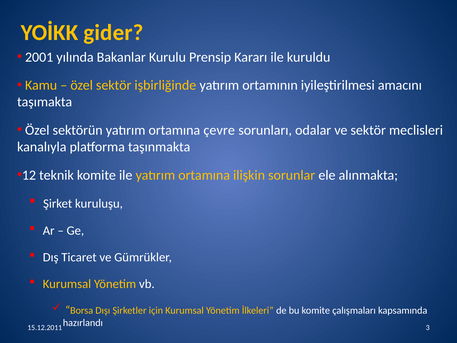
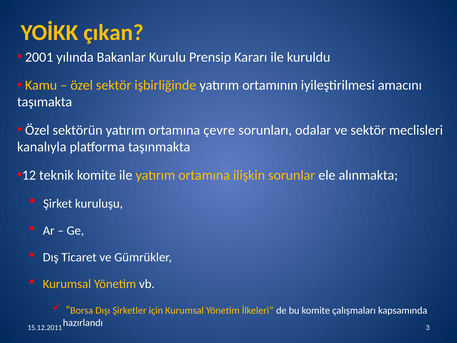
gider: gider -> çıkan (113, 32)
